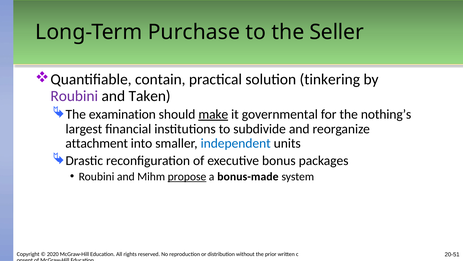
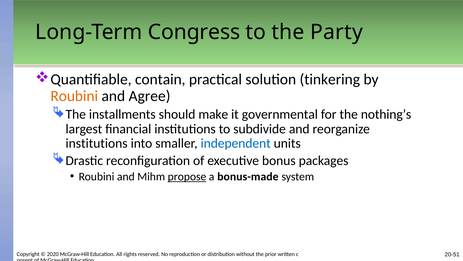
Purchase: Purchase -> Congress (194, 32)
Seller: Seller -> Party (336, 32)
Roubini colour: purple -> orange (74, 96)
Taken: Taken -> Agree (150, 96)
examination: examination -> installments (122, 114)
make underline: present -> none (213, 114)
attachment: attachment -> institutions (97, 143)
